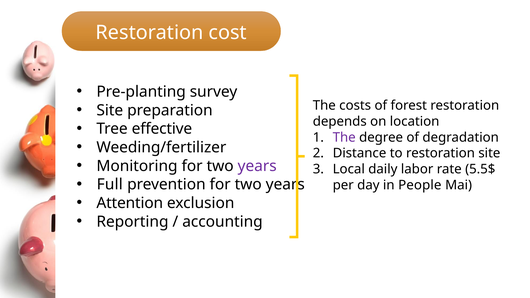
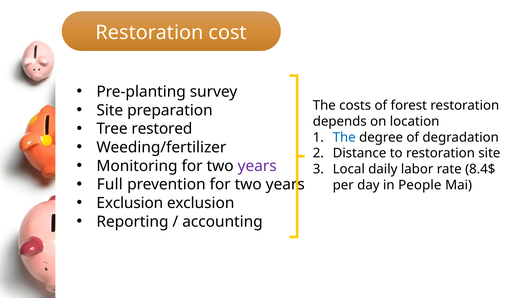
effective: effective -> restored (162, 129)
The colour: purple -> blue (344, 137)
5.5$: 5.5$ -> 8.4$ (480, 169)
Attention: Attention -> Exclusion (130, 203)
